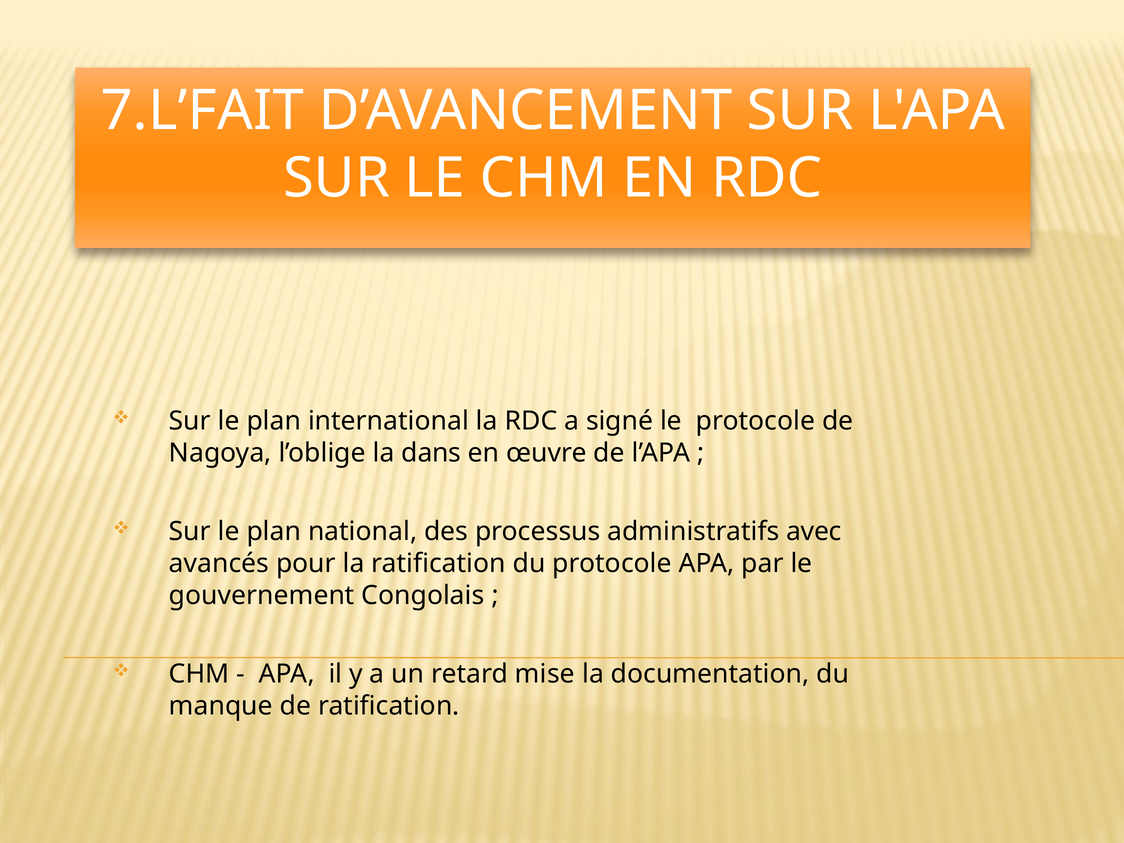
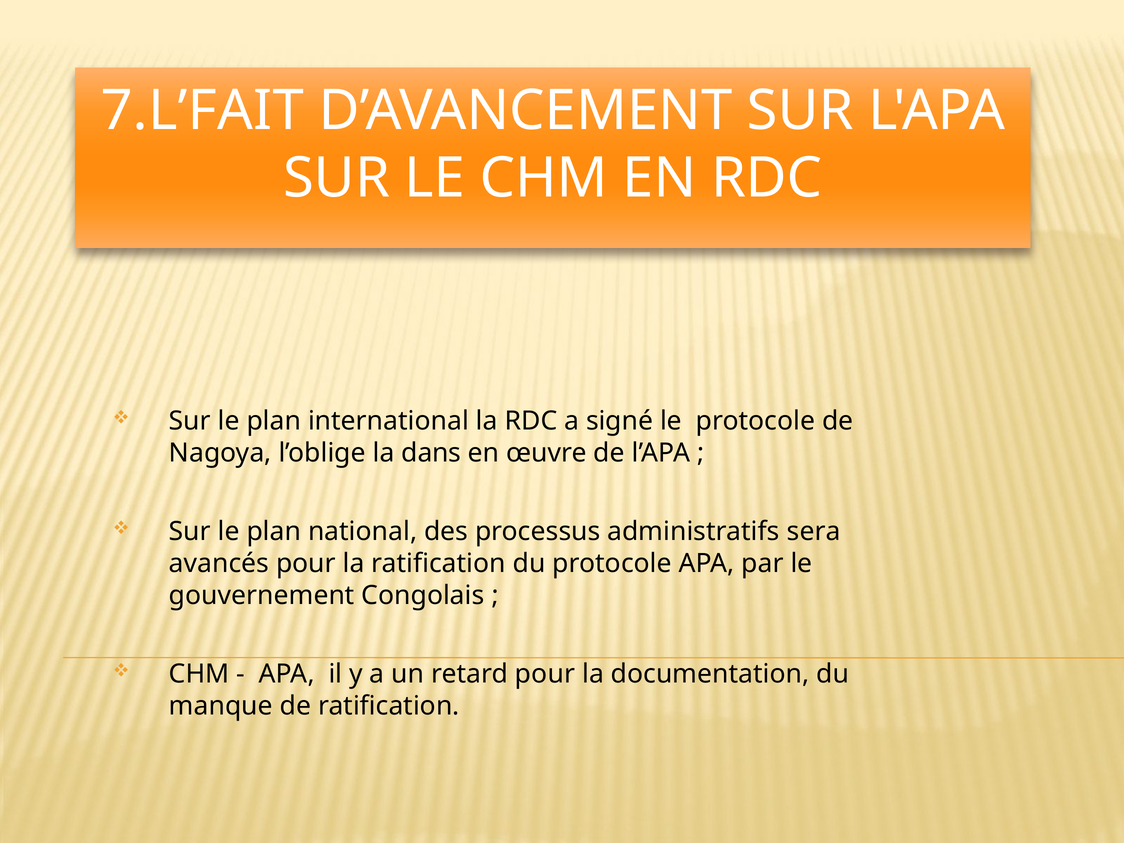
avec: avec -> sera (814, 532)
retard mise: mise -> pour (545, 674)
